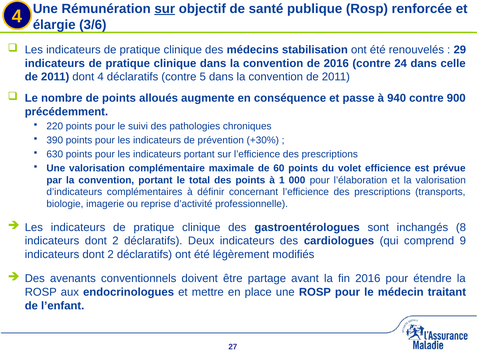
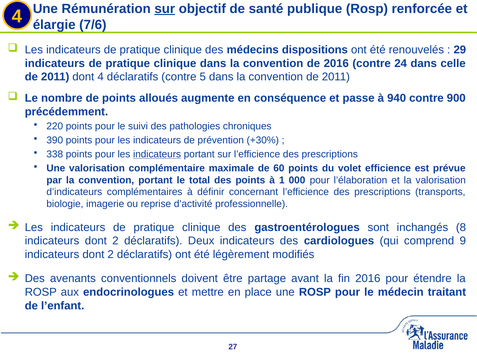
3/6: 3/6 -> 7/6 (93, 25)
stabilisation: stabilisation -> dispositions (315, 50)
630: 630 -> 338 (55, 154)
indicateurs underline: none -> present (157, 154)
